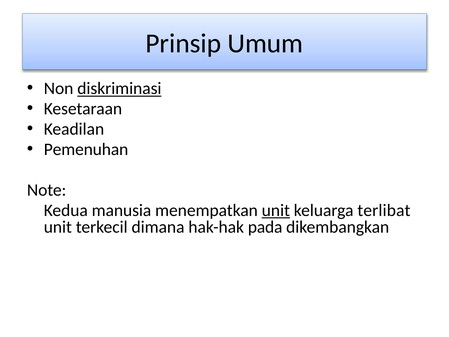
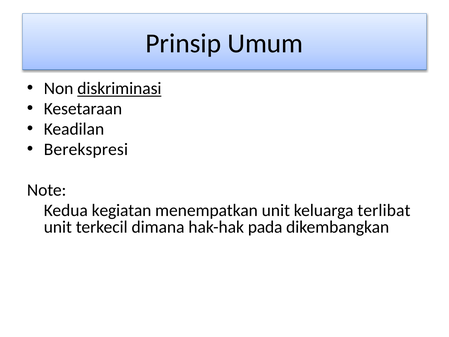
Pemenuhan: Pemenuhan -> Berekspresi (86, 149)
manusia: manusia -> kegiatan (122, 210)
unit underline: present -> none (276, 210)
